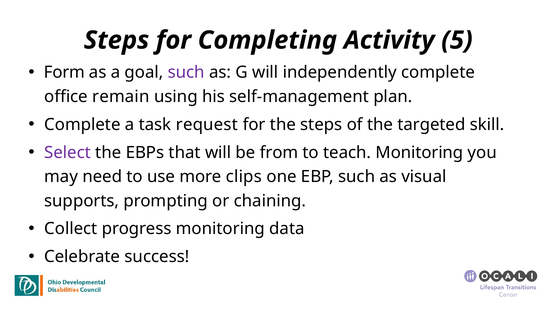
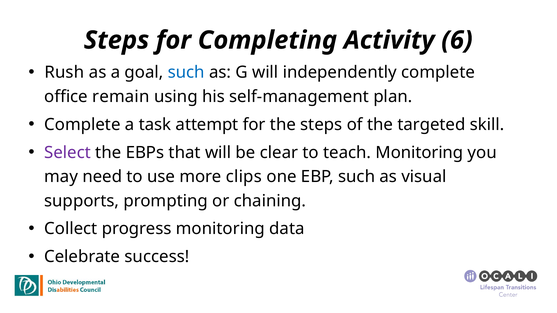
5: 5 -> 6 (457, 40)
Form: Form -> Rush (64, 73)
such colour: purple -> blue (186, 73)
request: request -> attempt (207, 125)
from: from -> clear (279, 153)
